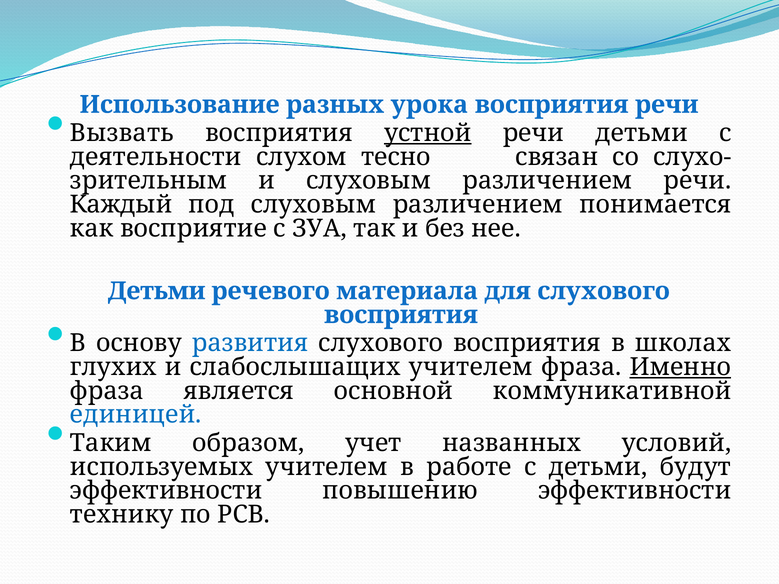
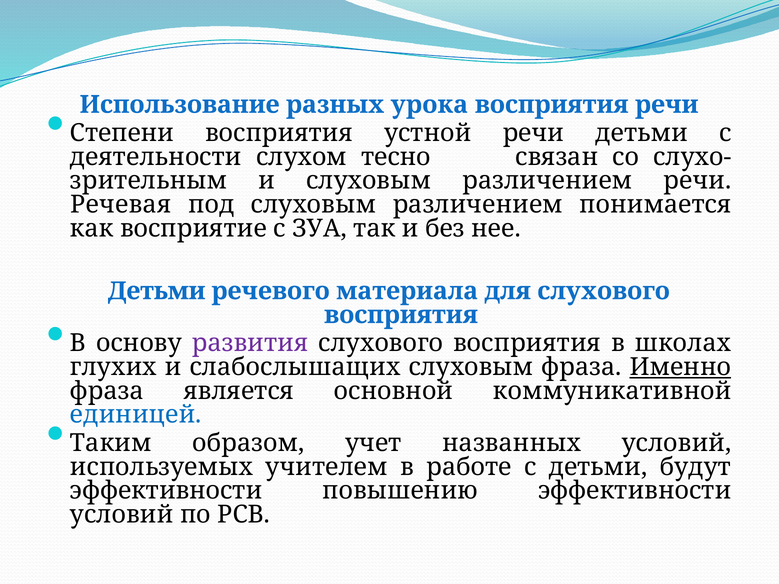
Вызвать: Вызвать -> Степени (122, 133)
устной underline: present -> none (428, 133)
Каждый: Каждый -> Речевая (121, 205)
развития colour: blue -> purple (250, 343)
слабослышащих учителем: учителем -> слуховым (471, 367)
технику: технику -> условий (122, 515)
